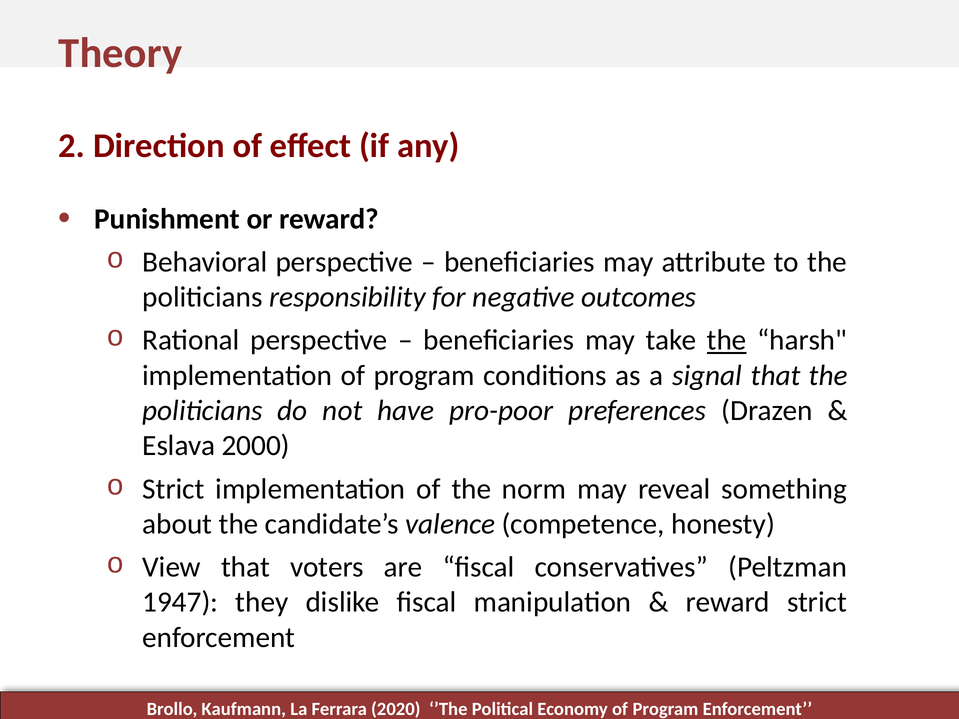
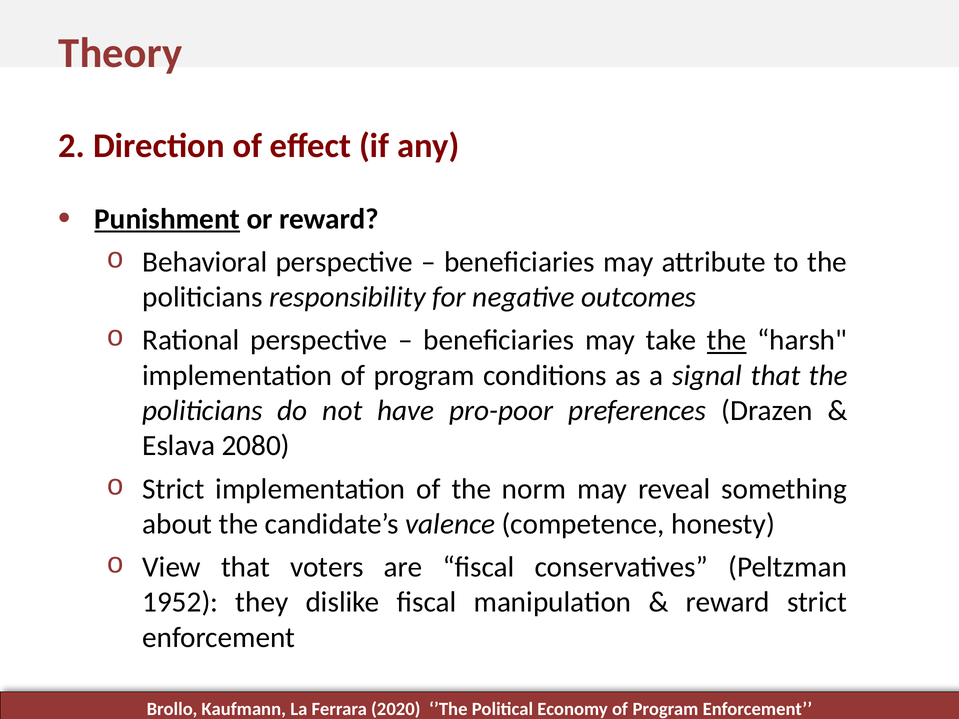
Punishment underline: none -> present (167, 219)
2000: 2000 -> 2080 (256, 446)
1947: 1947 -> 1952 (180, 603)
